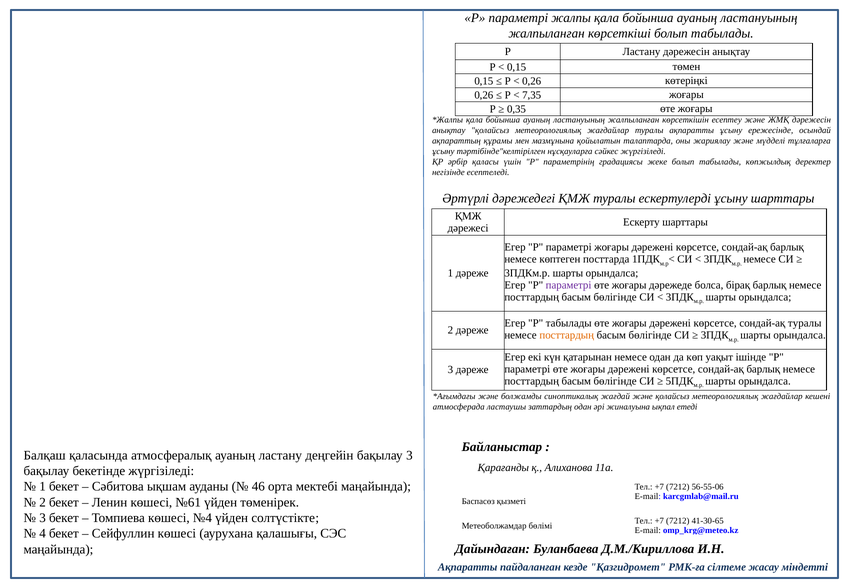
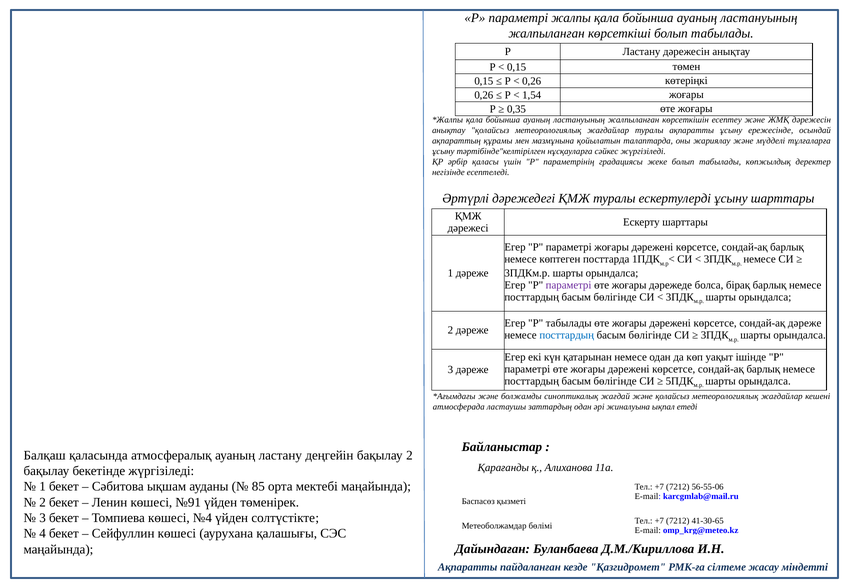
7,35: 7,35 -> 1,54 (532, 95)
сондай-ақ туралы: туралы -> дәреже (805, 323)
посттардың colour: orange -> blue (567, 335)
бақылау 3: 3 -> 2 (409, 455)
46: 46 -> 85 (258, 486)
№61: №61 -> №91 (188, 502)
